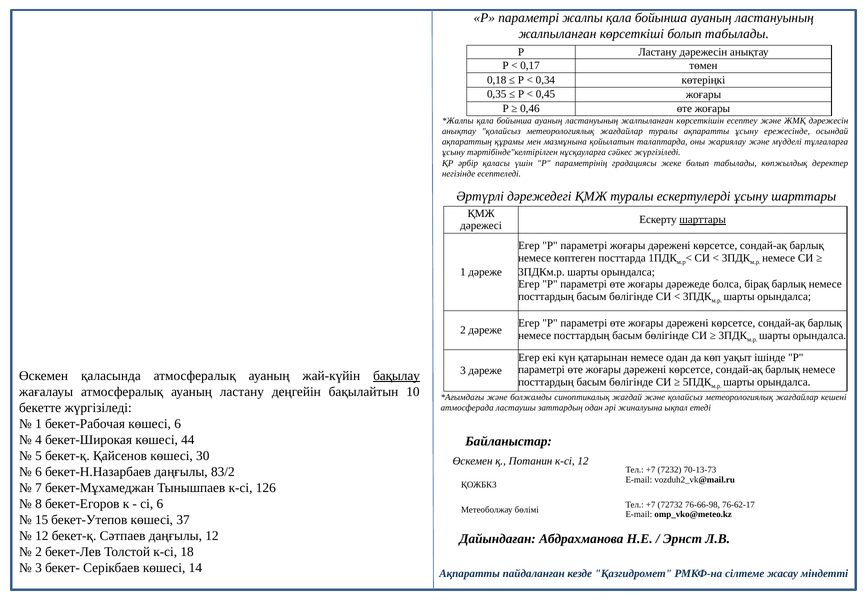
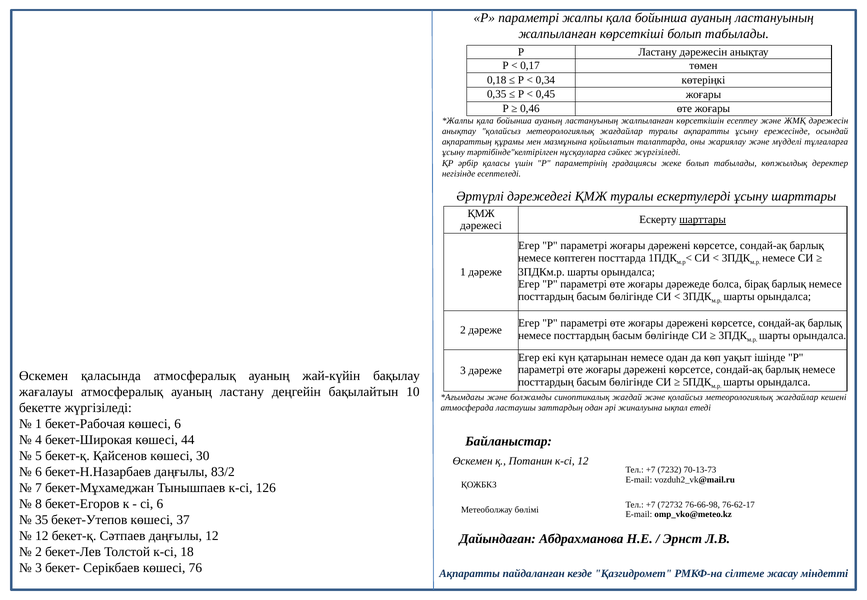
бақылау underline: present -> none (397, 376)
15: 15 -> 35 (42, 520)
14: 14 -> 76 (195, 568)
